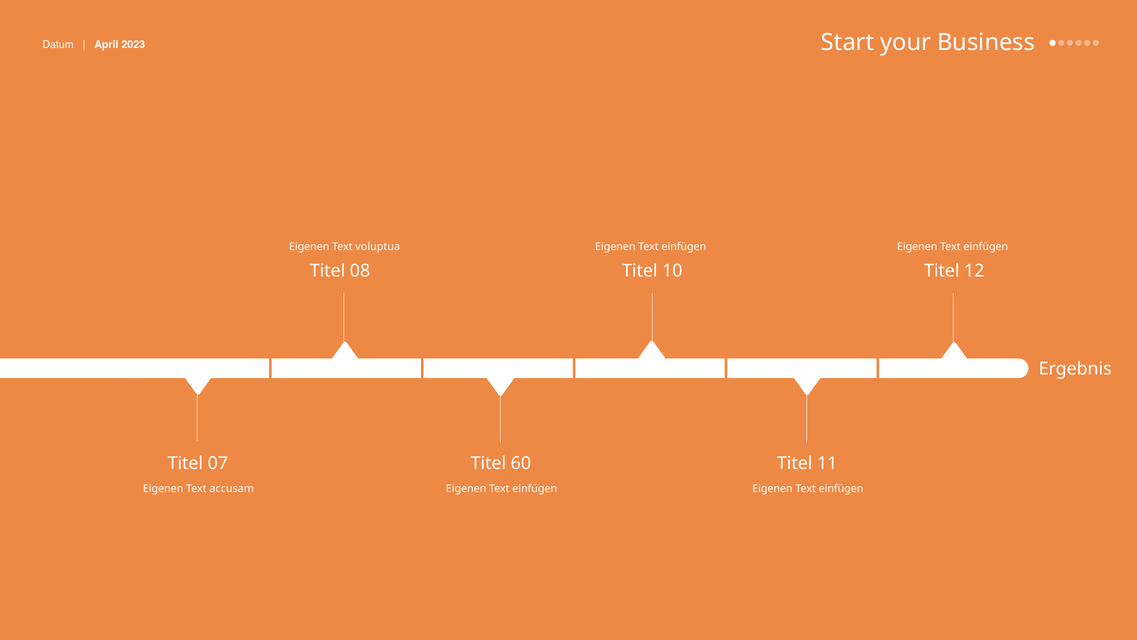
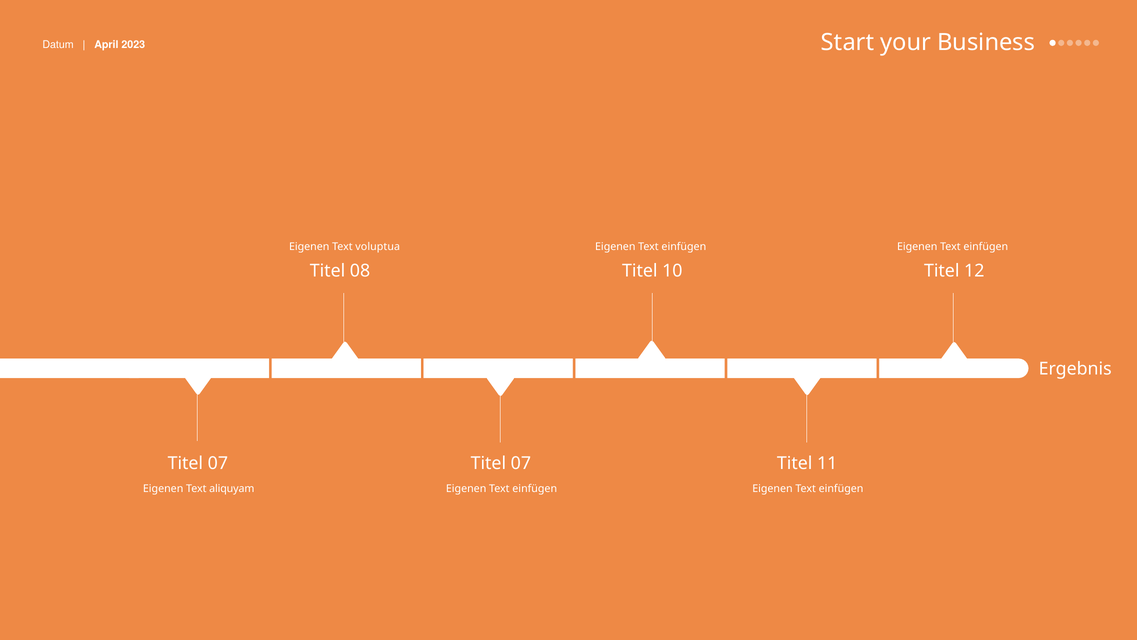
60: 60 -> 07 (521, 463)
accusam: accusam -> aliquyam (232, 489)
